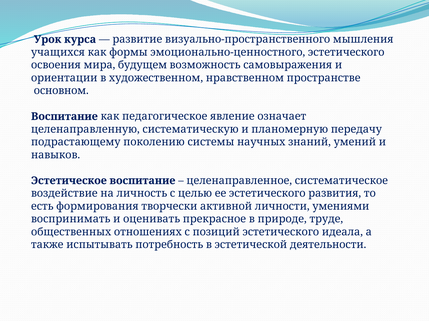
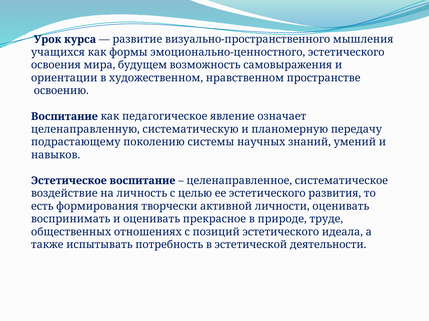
основном: основном -> освоению (61, 91)
личности умениями: умениями -> оценивать (341, 207)
